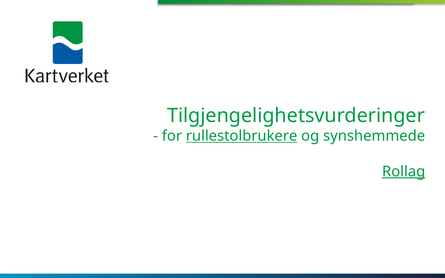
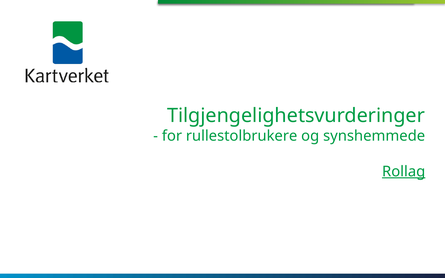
rullestolbrukere underline: present -> none (242, 136)
